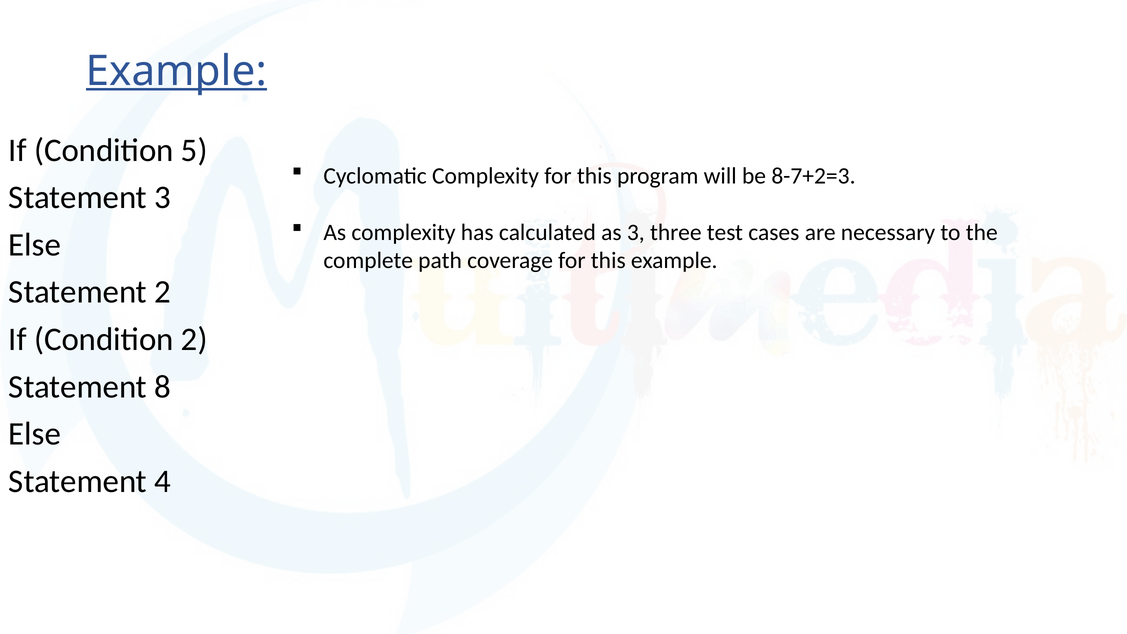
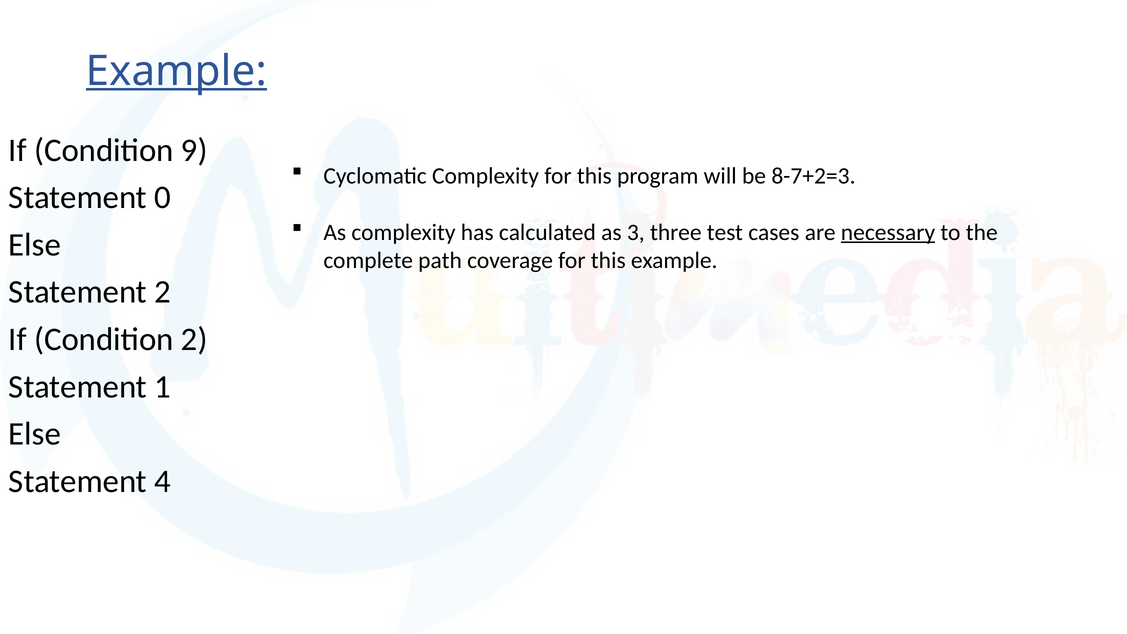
5: 5 -> 9 (194, 150)
Statement 3: 3 -> 0 (163, 198)
necessary underline: none -> present (888, 232)
8: 8 -> 1 (163, 387)
